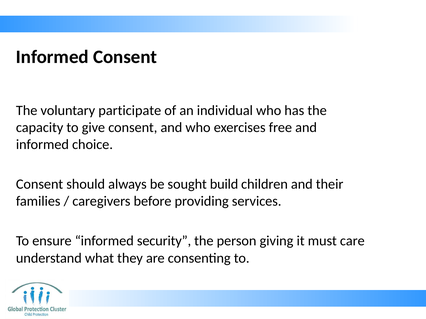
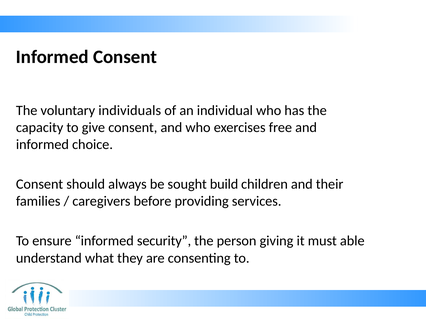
participate: participate -> individuals (130, 111)
care: care -> able (352, 241)
